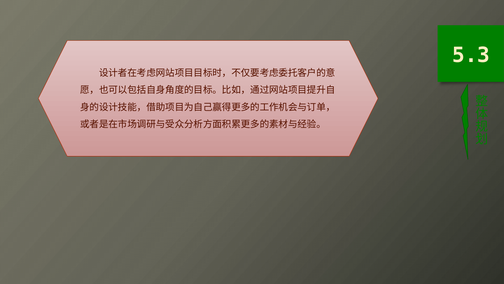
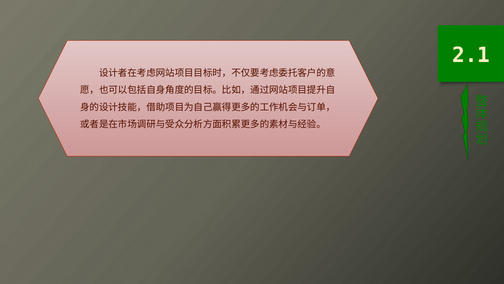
5.3: 5.3 -> 2.1 (471, 55)
